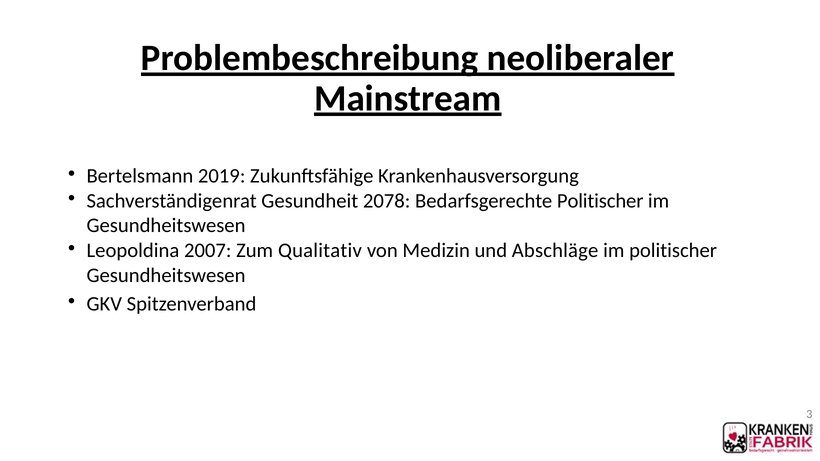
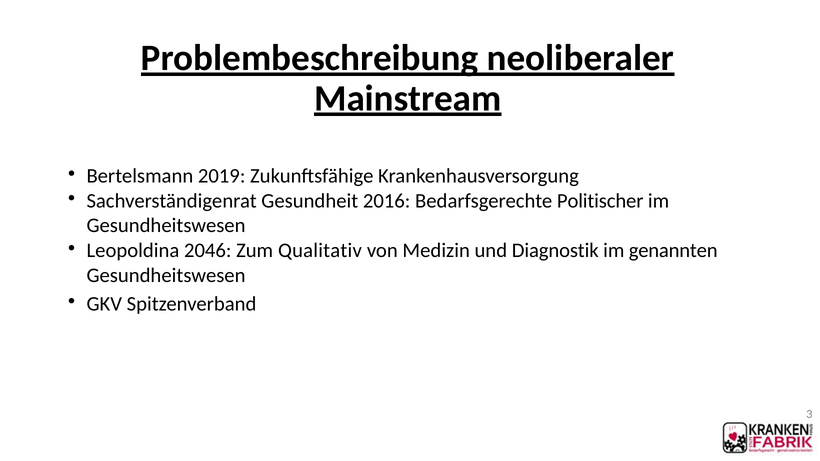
2078: 2078 -> 2016 (387, 201)
2007: 2007 -> 2046 (208, 251)
Abschläge: Abschläge -> Diagnostik (555, 251)
im politischer: politischer -> genannten (673, 251)
